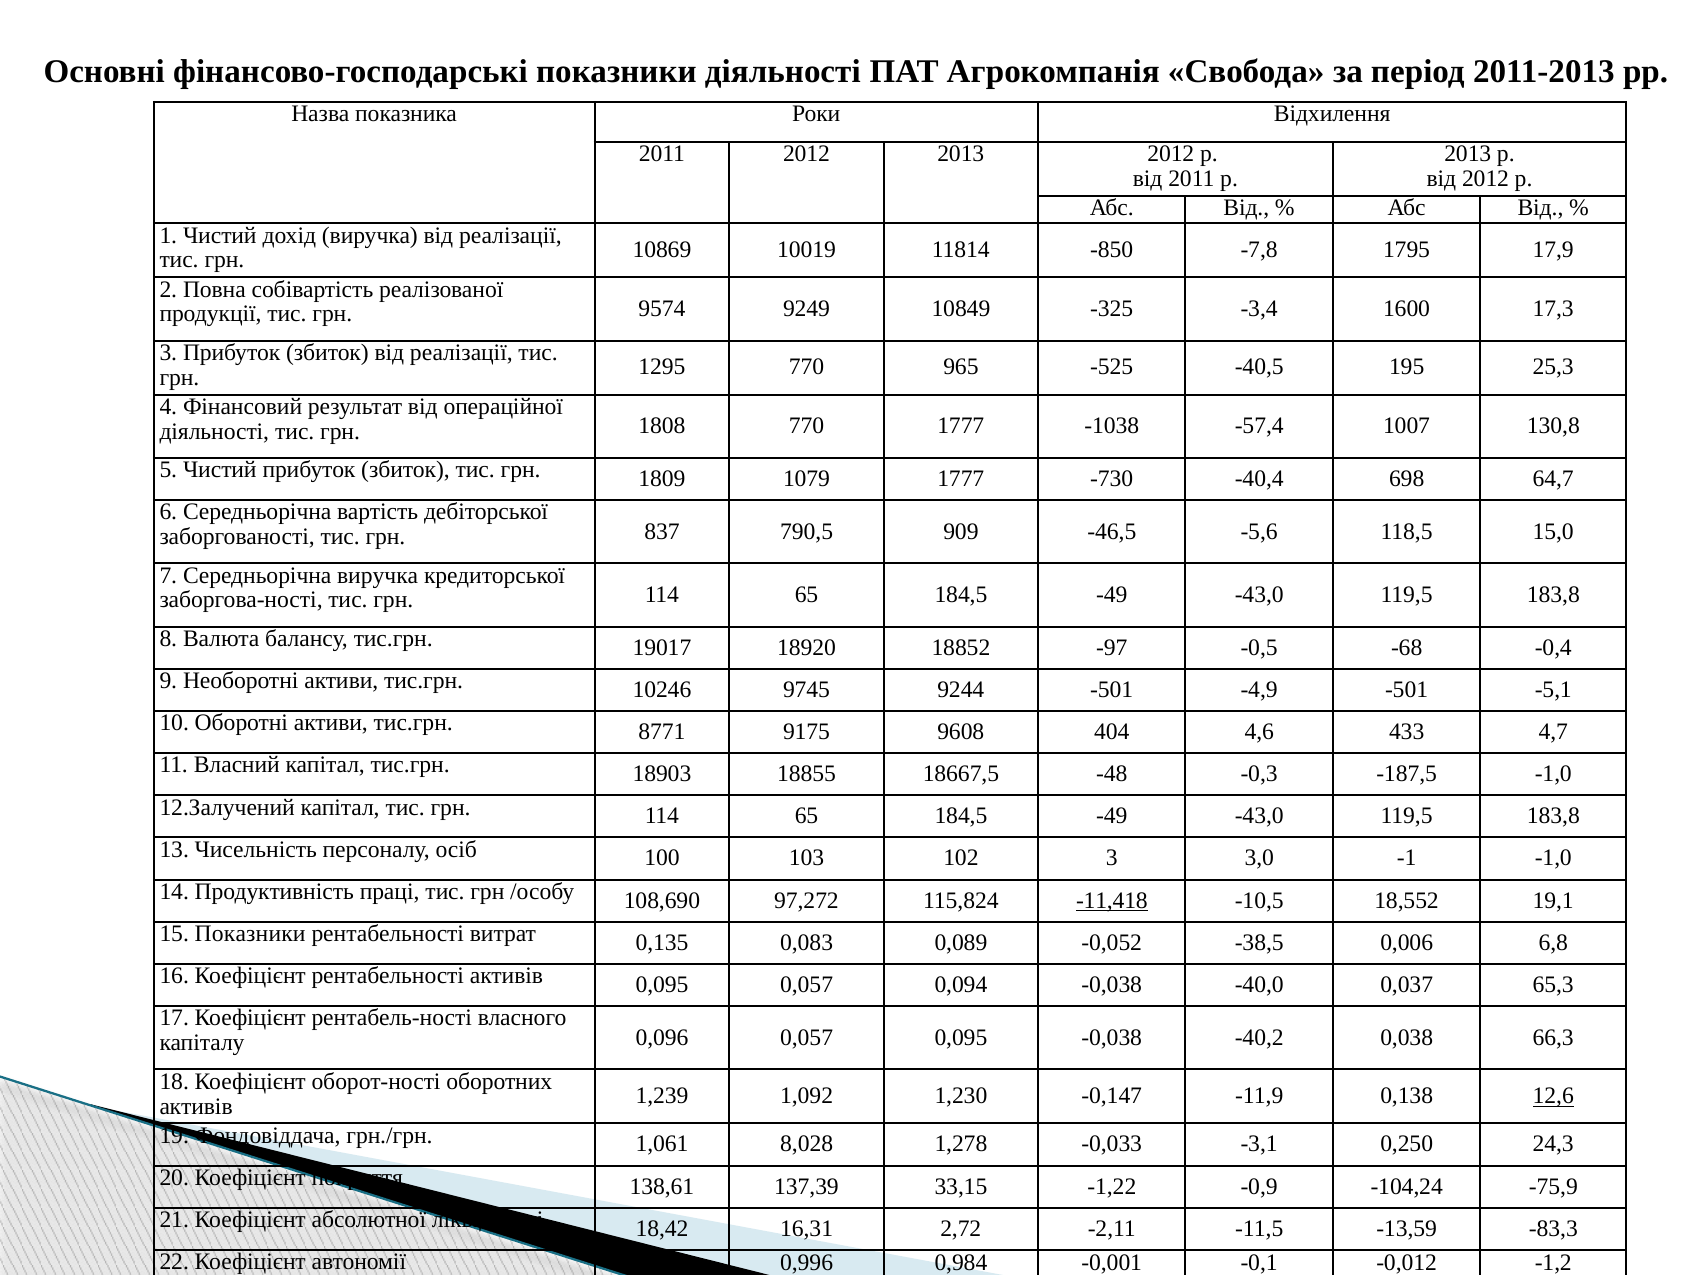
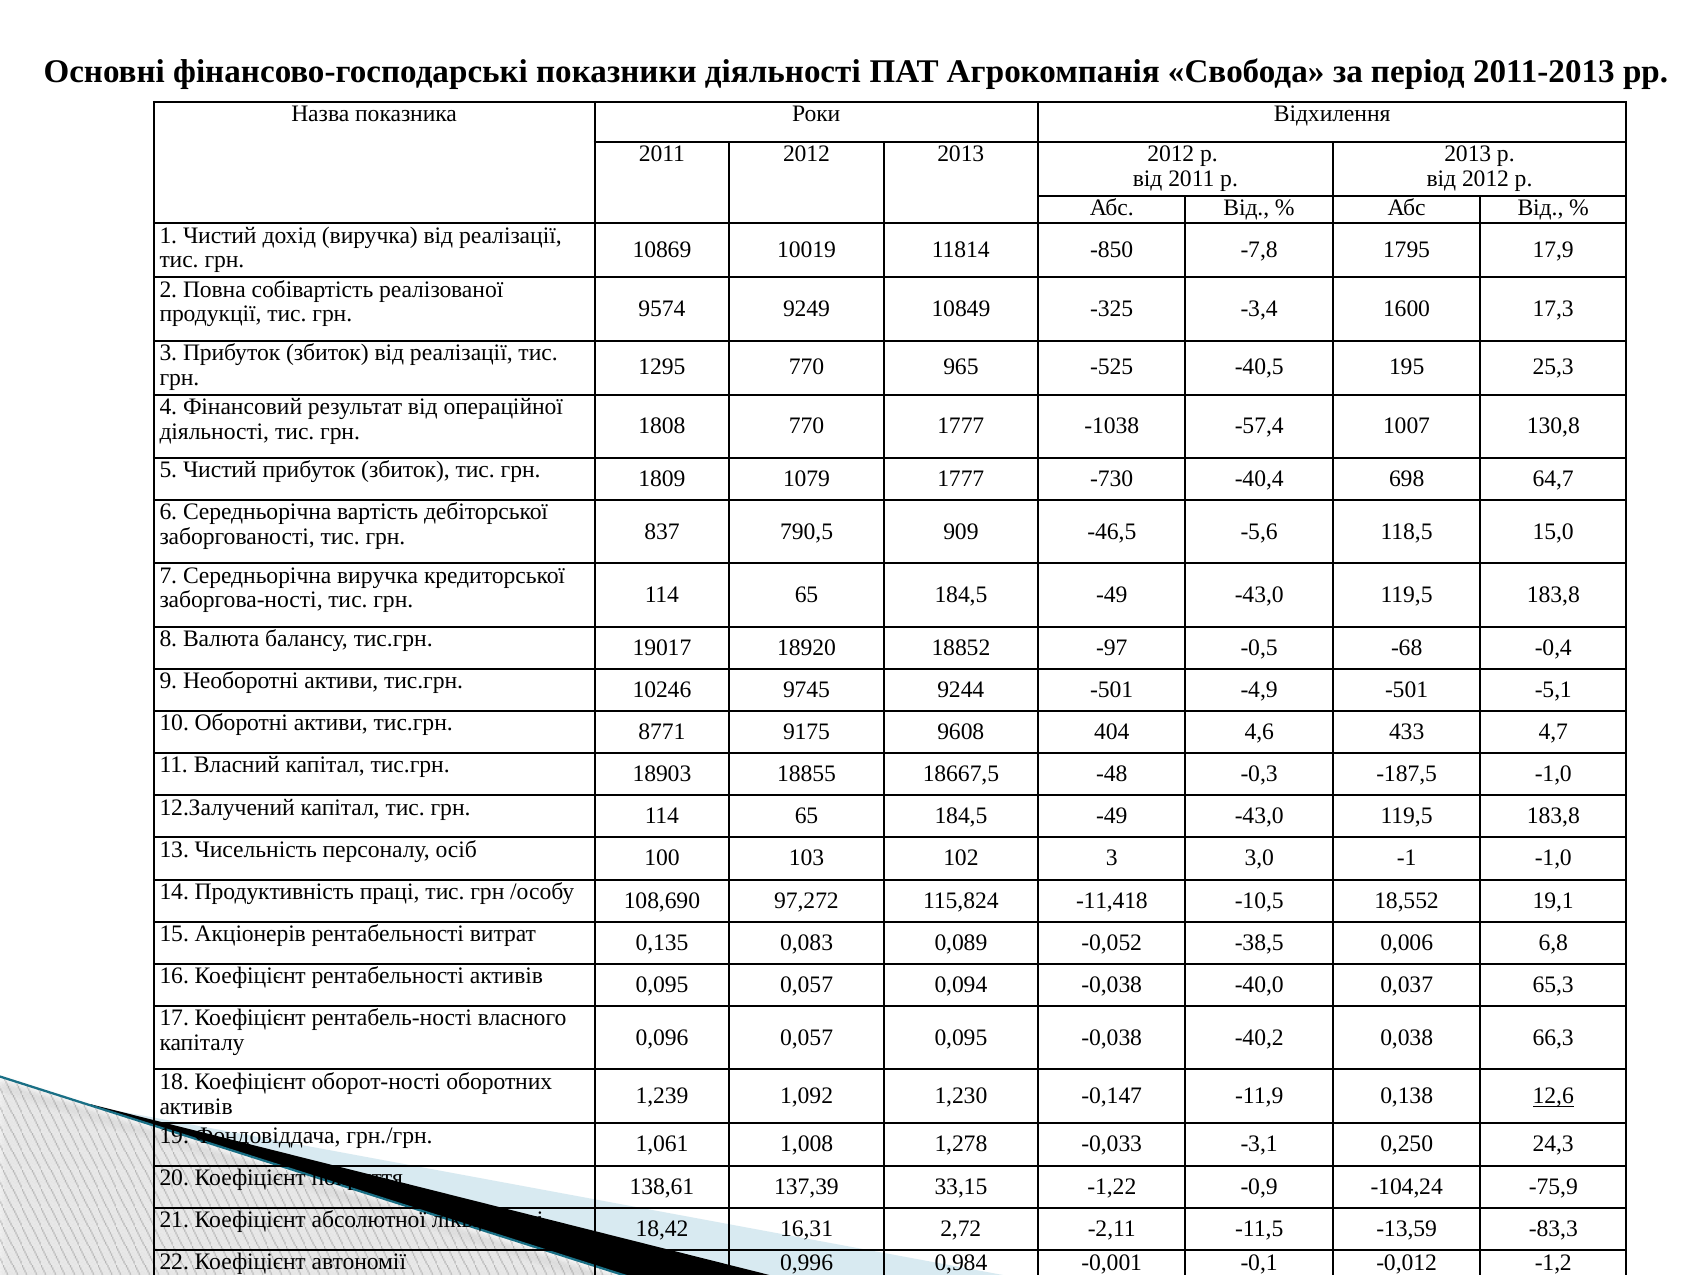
-11,418 underline: present -> none (1112, 900)
15 Показники: Показники -> Акціонерів (250, 934)
8,028: 8,028 -> 1,008 (807, 1144)
